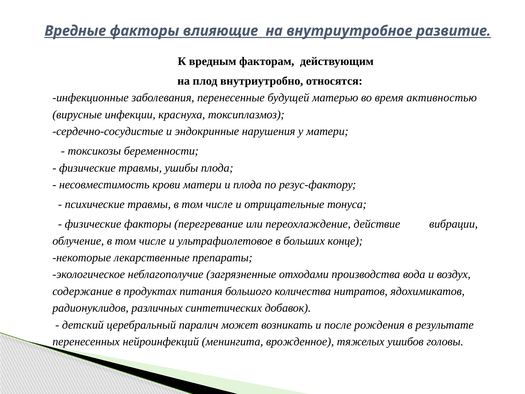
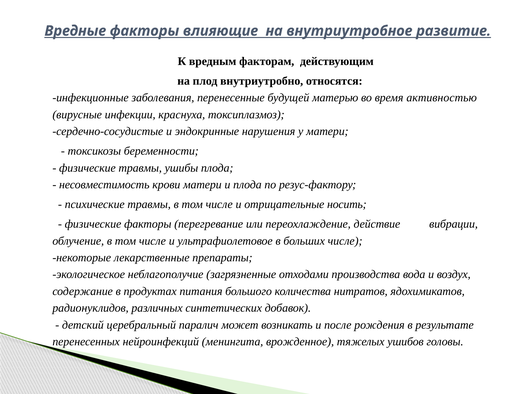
тонуса: тонуса -> носить (347, 204)
больших конце: конце -> числе (345, 241)
